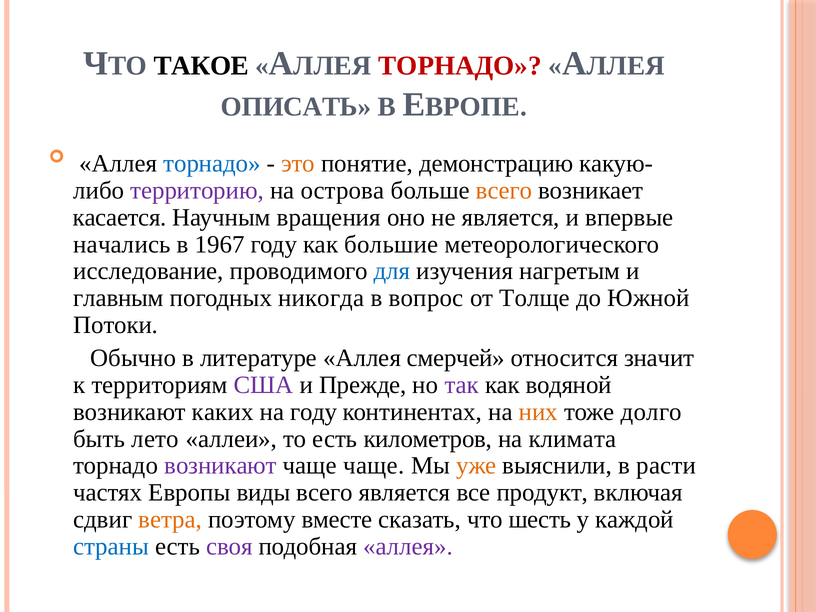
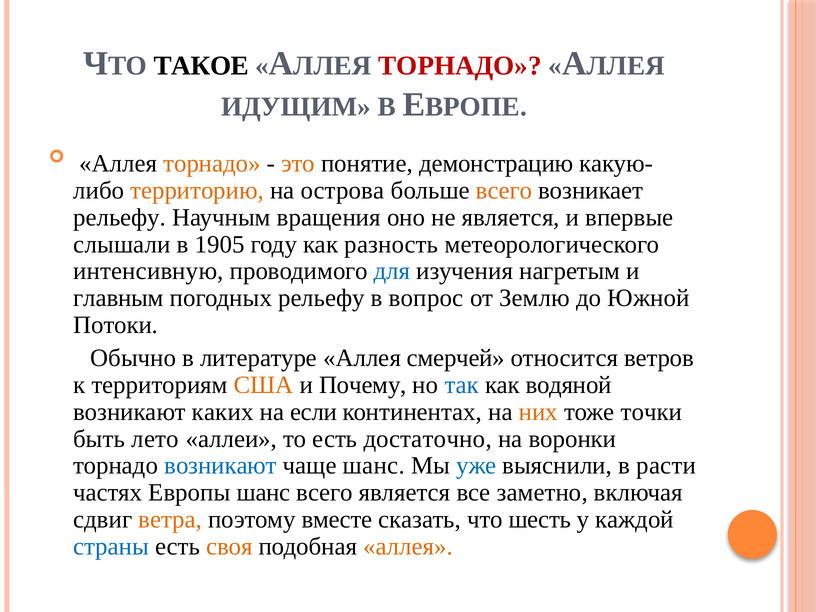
ОПИСАТЬ: ОПИСАТЬ -> ИДУЩИМ (296, 107)
торнадо colour: blue -> orange (212, 164)
территорию colour: purple -> orange (197, 190)
касается: касается -> рельефу (120, 217)
начались: начались -> слышали (122, 244)
1967: 1967 -> 1905 (220, 244)
большие: большие -> разность (391, 244)
исследование: исследование -> интенсивную (148, 271)
погодных никогда: никогда -> рельефу (321, 298)
Толще: Толще -> Землю (535, 298)
значит: значит -> ветров (659, 358)
США colour: purple -> orange (264, 385)
Прежде: Прежде -> Почему (363, 385)
так colour: purple -> blue (462, 385)
на году: году -> если (314, 412)
долго: долго -> точки (651, 412)
километров: километров -> достаточно (428, 439)
климата: климата -> воронки (572, 439)
возникают colour: purple -> blue (221, 466)
чаще чаще: чаще -> шанс (374, 466)
уже colour: orange -> blue (476, 466)
Европы виды: виды -> шанс (264, 493)
продукт: продукт -> заметно (542, 493)
своя colour: purple -> orange (229, 547)
аллея colour: purple -> orange (408, 547)
